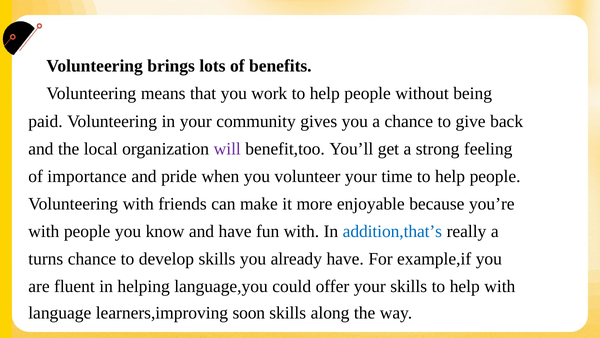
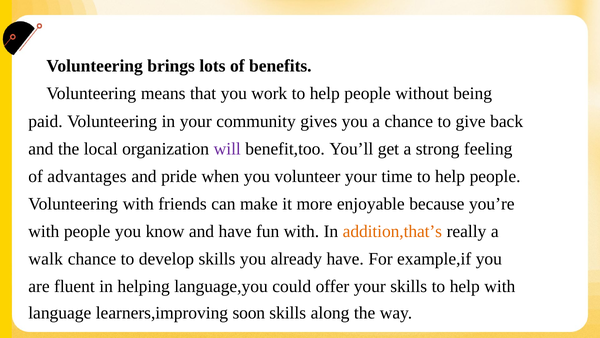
importance: importance -> advantages (87, 176)
addition,that’s colour: blue -> orange (392, 231)
turns: turns -> walk (46, 259)
